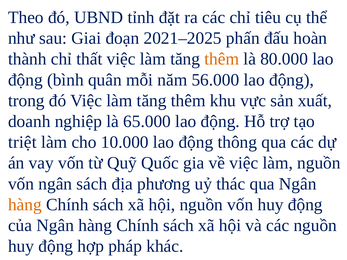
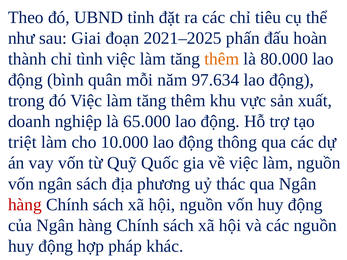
thất: thất -> tình (89, 59)
56.000: 56.000 -> 97.634 (215, 80)
hàng colour: orange -> red (25, 205)
